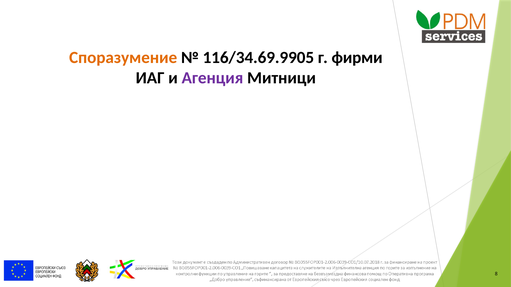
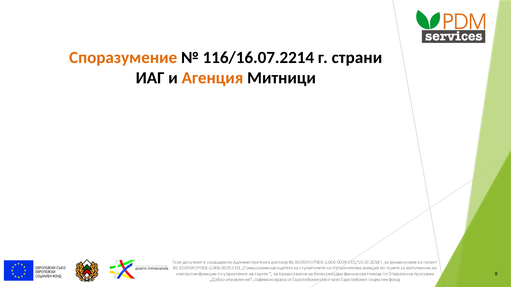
116/34.69.9905: 116/34.69.9905 -> 116/16.07.2214 (258, 58)
фирми: фирми -> страни (357, 58)
Агенция colour: purple -> orange (212, 78)
